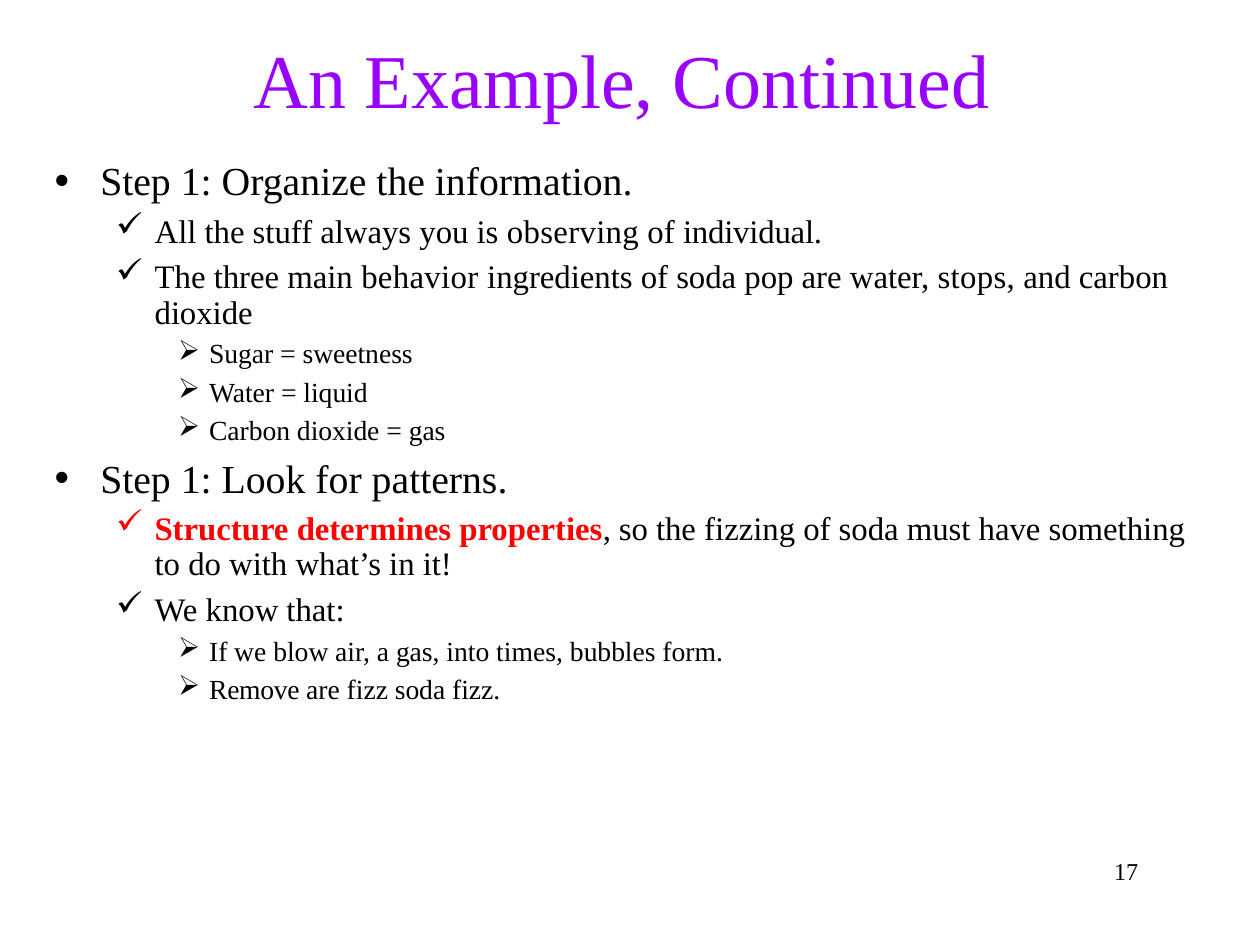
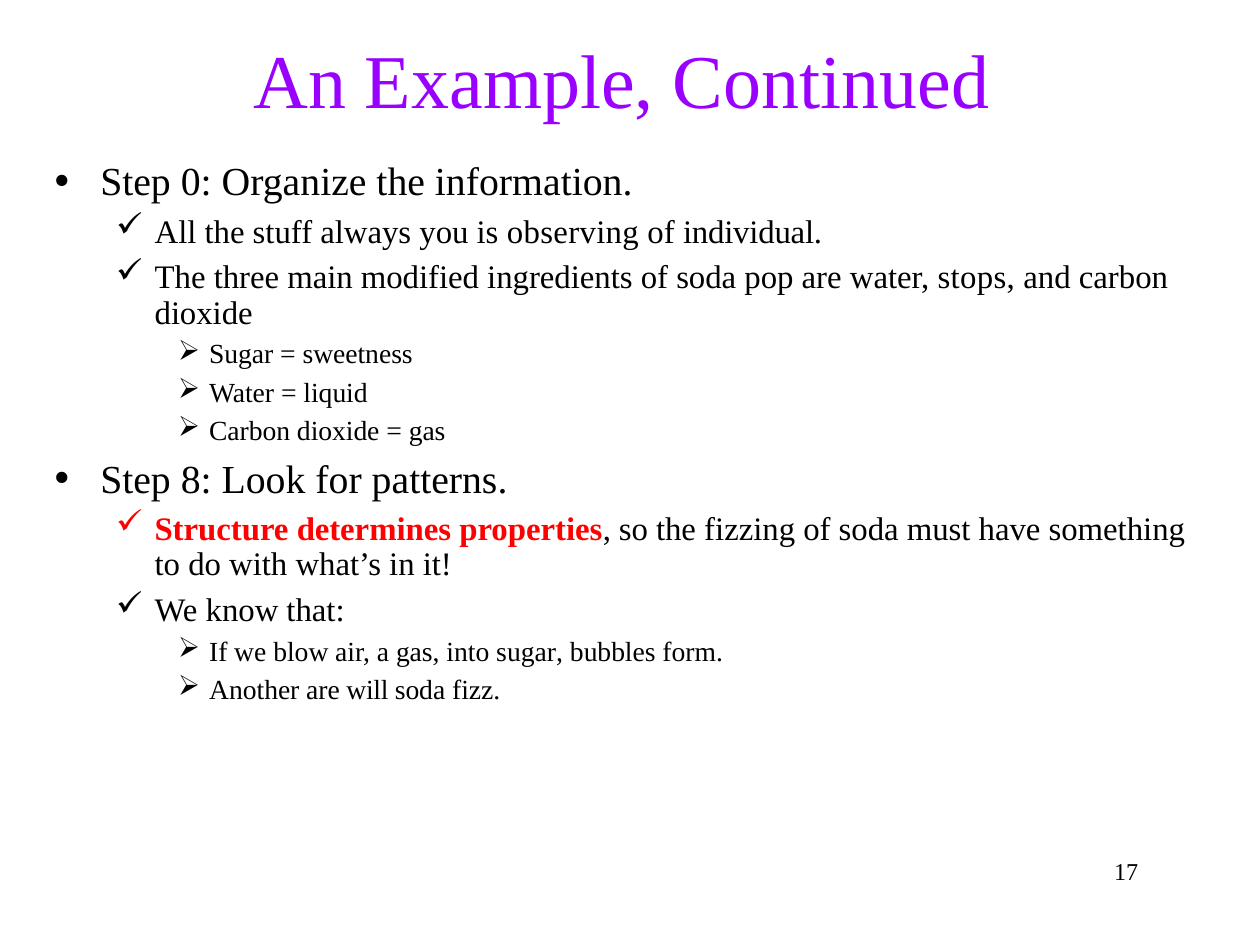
1: 1 -> 0 (196, 183)
behavior: behavior -> modified (420, 278)
1: 1 -> 8 (196, 480)
into times: times -> sugar (530, 652)
Remove: Remove -> Another (254, 691)
are fizz: fizz -> will (367, 691)
